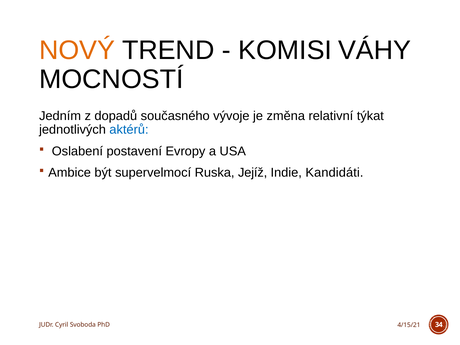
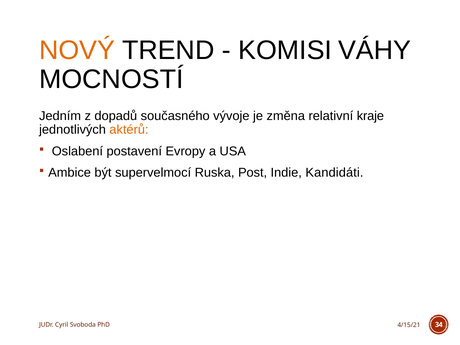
týkat: týkat -> kraje (370, 116)
aktérů colour: blue -> orange (129, 130)
Jejíž: Jejíž -> Post (253, 173)
